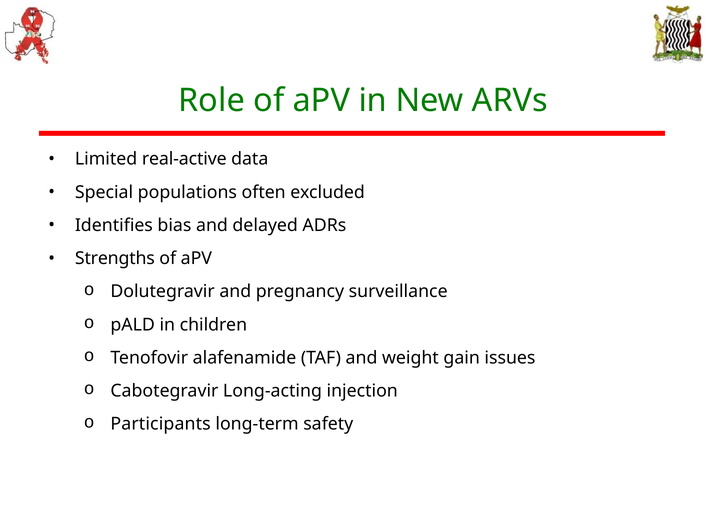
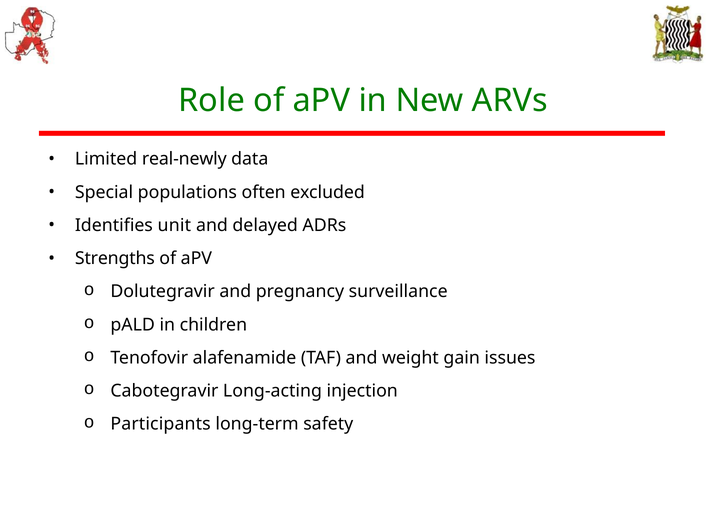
real-active: real-active -> real-newly (184, 159)
bias: bias -> unit (174, 226)
